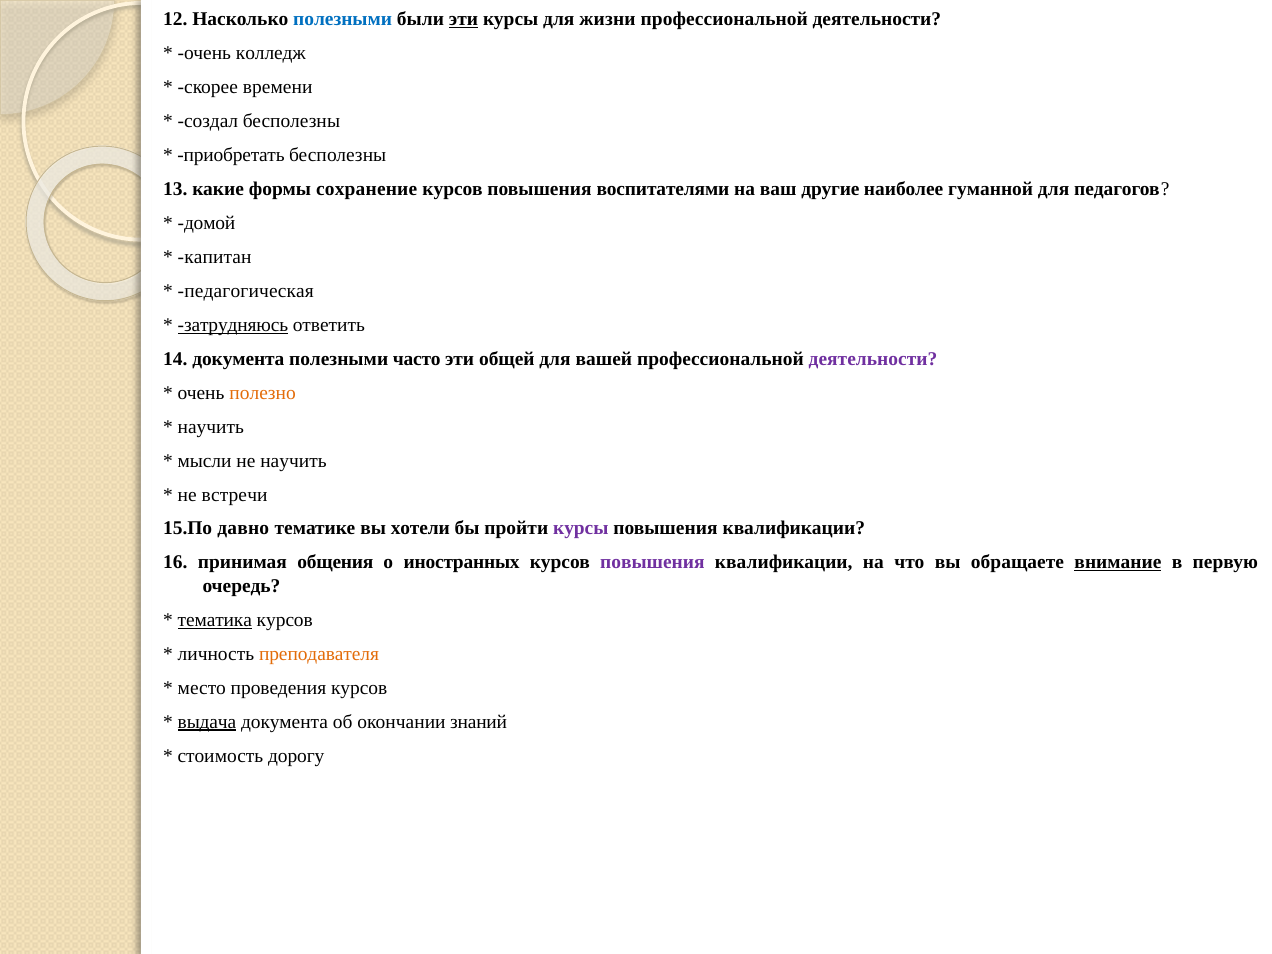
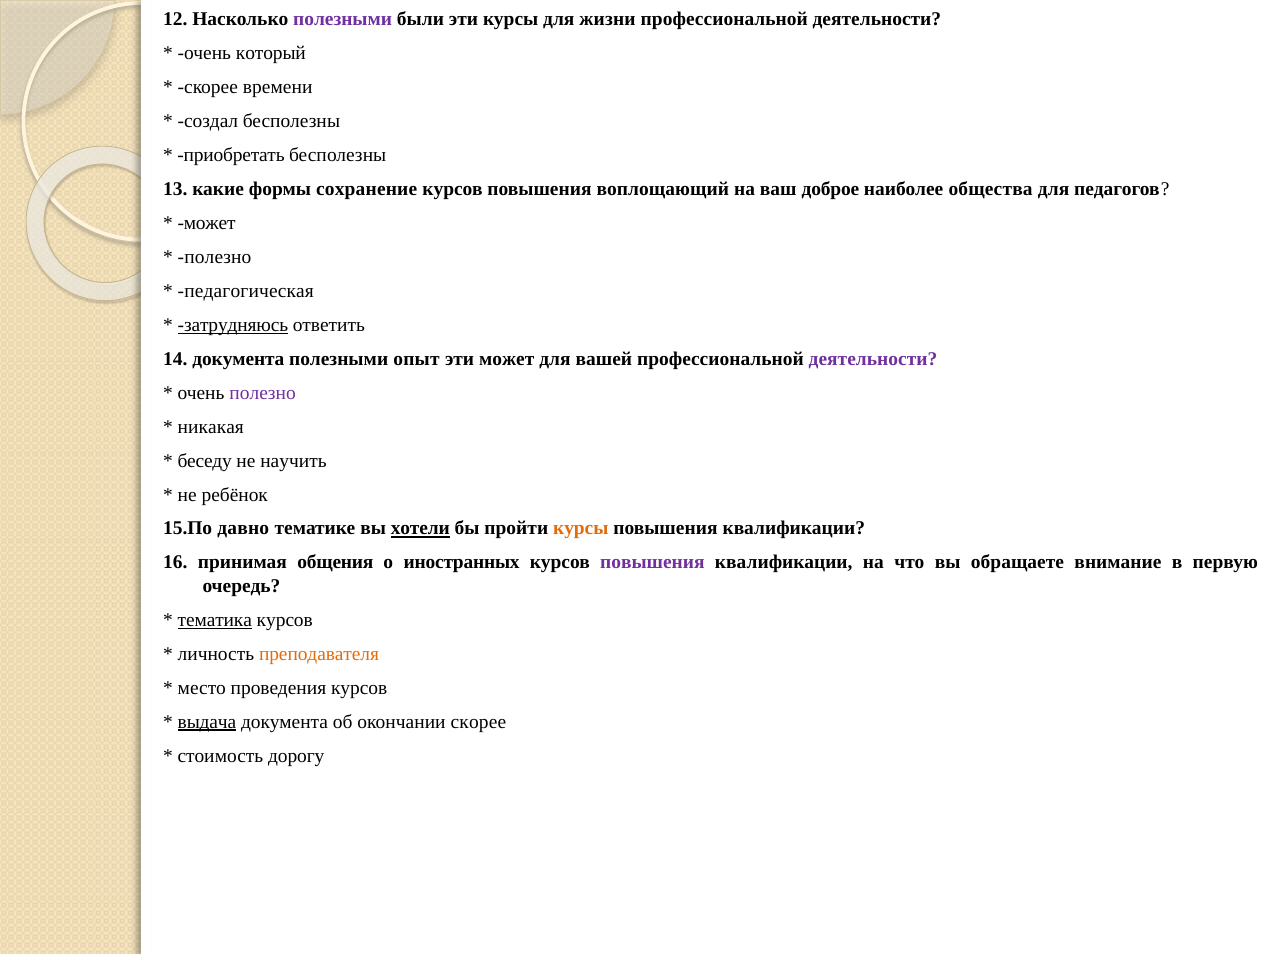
полезными colour: blue -> purple (343, 19)
эти underline: present -> none (464, 19)
колледж: колледж -> который (271, 53)
воспитателями: воспитателями -> воплощающий (663, 189)
другие: другие -> доброе (830, 189)
гуманной: гуманной -> общества (991, 189)
домой: домой -> может (207, 223)
капитан: капитан -> полезно (215, 257)
часто: часто -> опыт (417, 359)
эти общей: общей -> может (507, 359)
полезно colour: orange -> purple (263, 393)
научить: научить -> никакая (211, 427)
мысли: мысли -> беседу (205, 461)
встречи: встречи -> ребёнок (235, 495)
хотели underline: none -> present (420, 529)
курсы colour: purple -> orange (581, 529)
внимание underline: present -> none (1118, 563)
окончании знаний: знаний -> скорее (478, 722)
